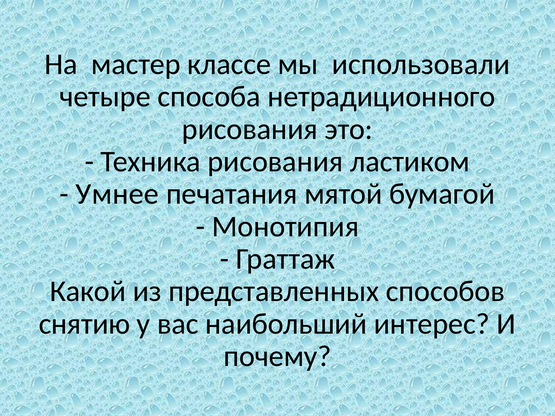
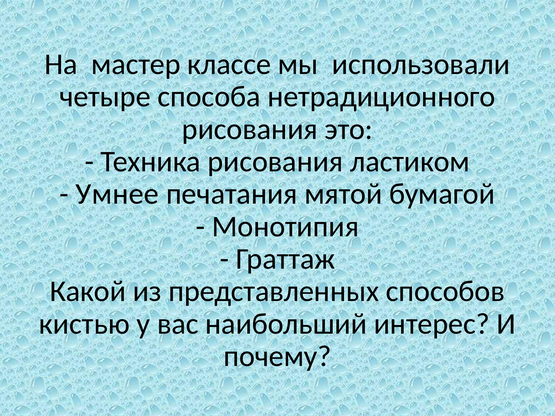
снятию: снятию -> кистью (84, 324)
